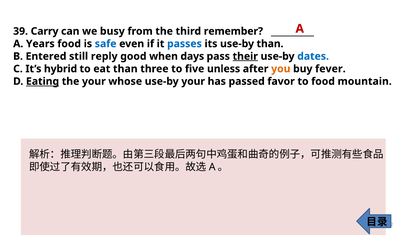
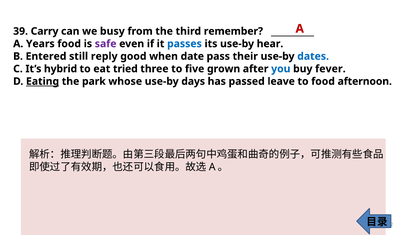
safe colour: blue -> purple (106, 44)
use-by than: than -> hear (270, 44)
days: days -> date (192, 56)
their underline: present -> none (245, 56)
eat than: than -> tried (125, 69)
unless: unless -> grown (224, 69)
you colour: orange -> blue (281, 69)
the your: your -> park (94, 81)
use-by your: your -> days (193, 81)
favor: favor -> leave (281, 81)
mountain: mountain -> afternoon (365, 81)
